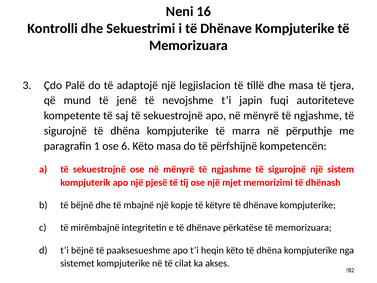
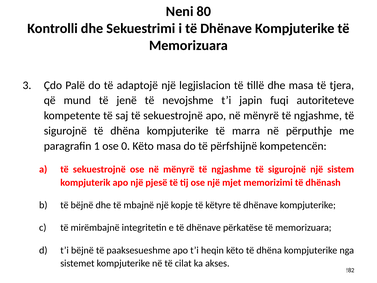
16: 16 -> 80 (204, 12)
6: 6 -> 0 (126, 146)
